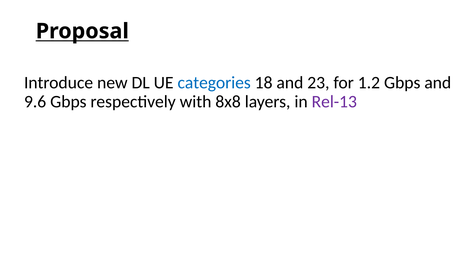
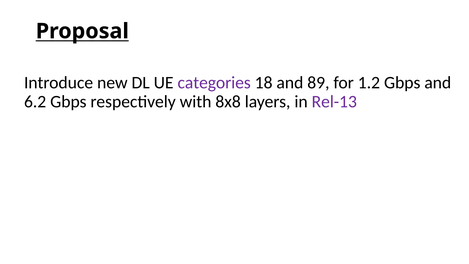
categories colour: blue -> purple (214, 83)
23: 23 -> 89 (318, 83)
9.6: 9.6 -> 6.2 (35, 102)
